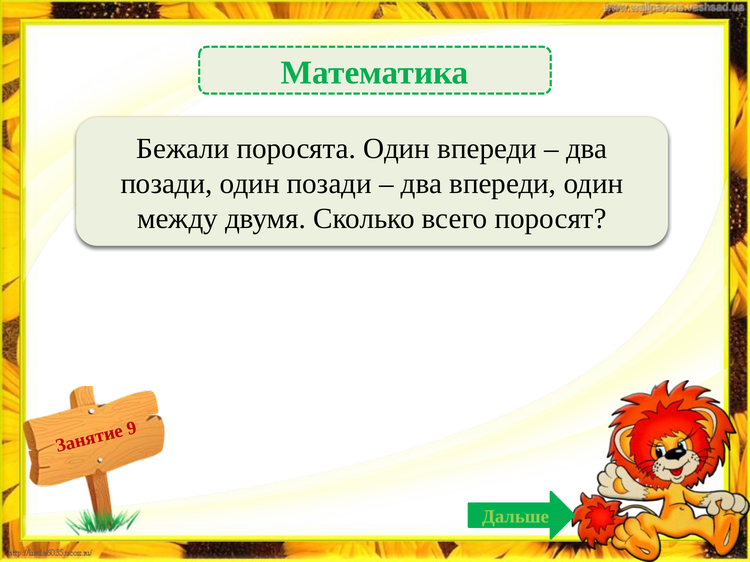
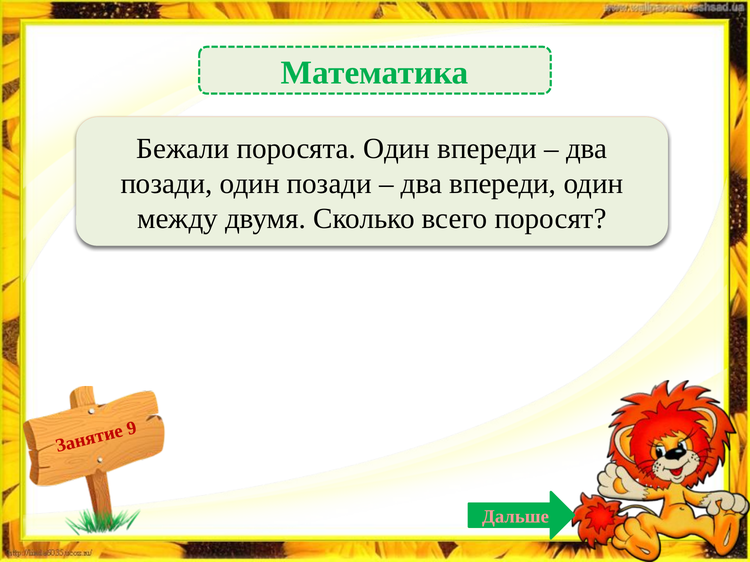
Дальше colour: light green -> pink (516, 517)
